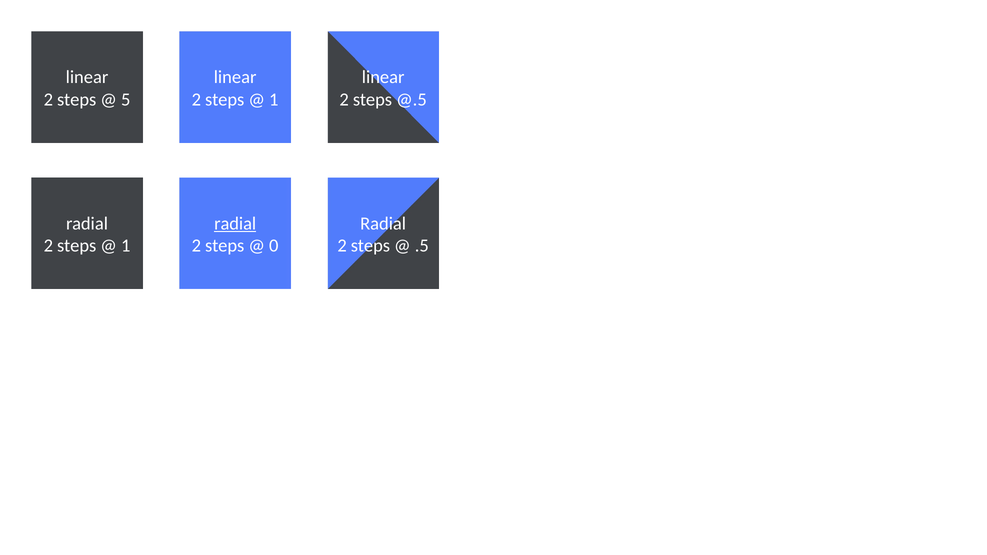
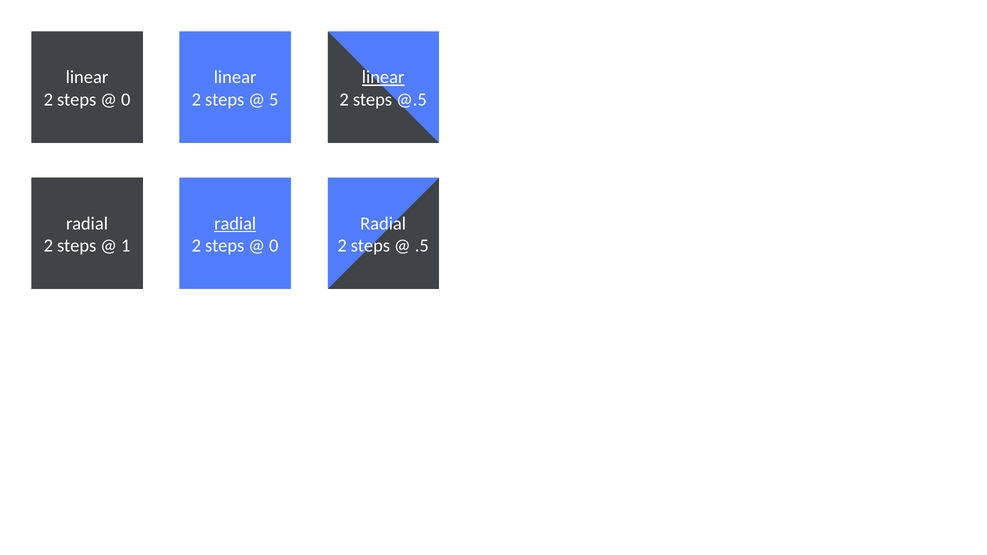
linear underline: none -> present (383, 77)
5: 5 -> 0 (126, 99)
1: 1 -> 5 (274, 99)
